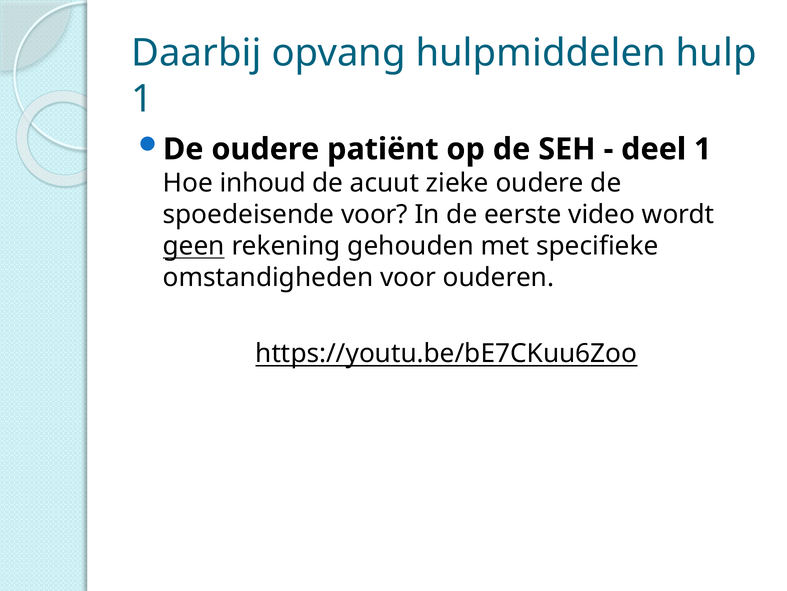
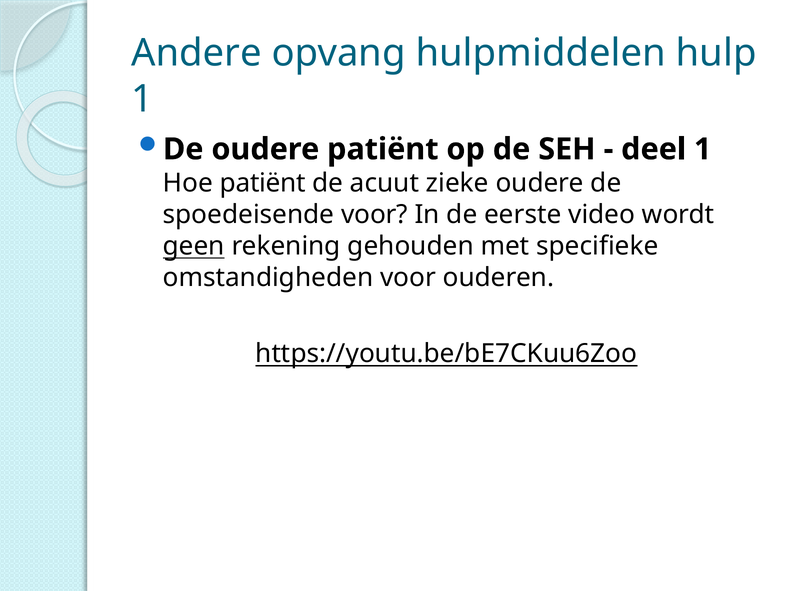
Daarbij: Daarbij -> Andere (197, 53)
Hoe inhoud: inhoud -> patiënt (263, 183)
